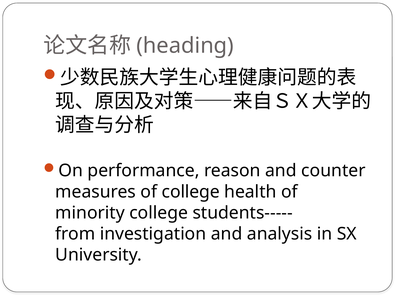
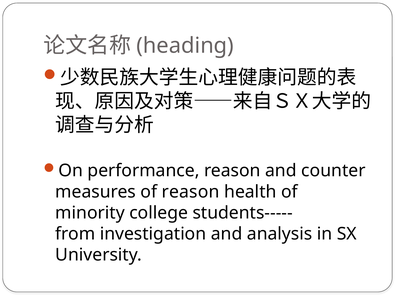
of college: college -> reason (191, 192)
